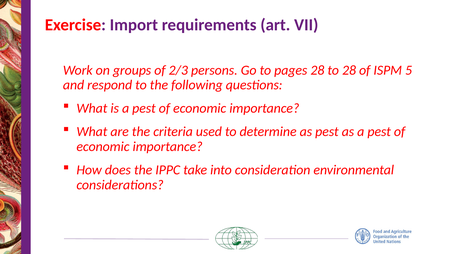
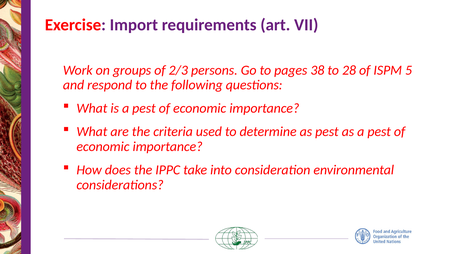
pages 28: 28 -> 38 (317, 70)
